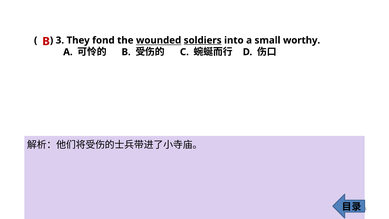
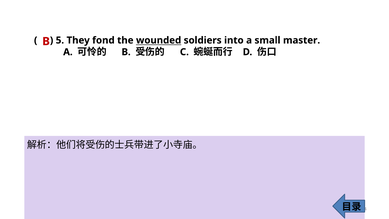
3: 3 -> 5 (60, 40)
soldiers underline: present -> none (203, 40)
worthy: worthy -> master (302, 40)
